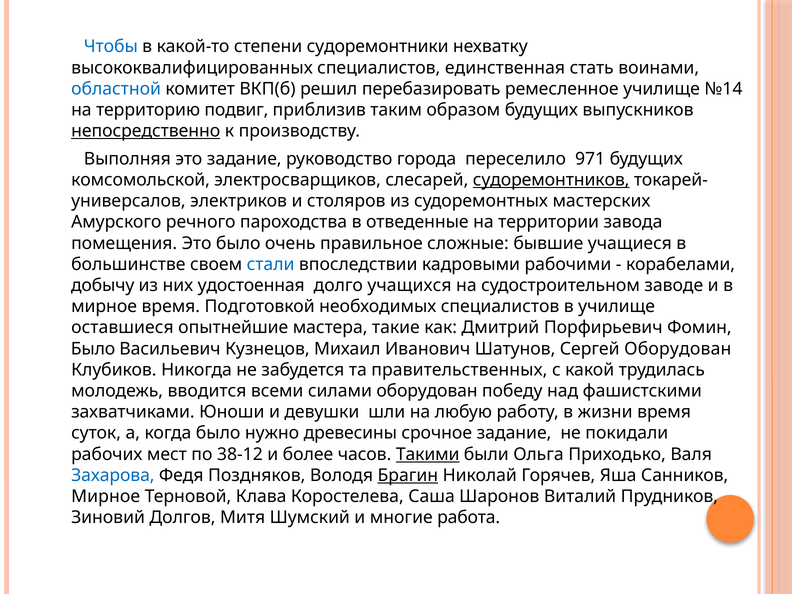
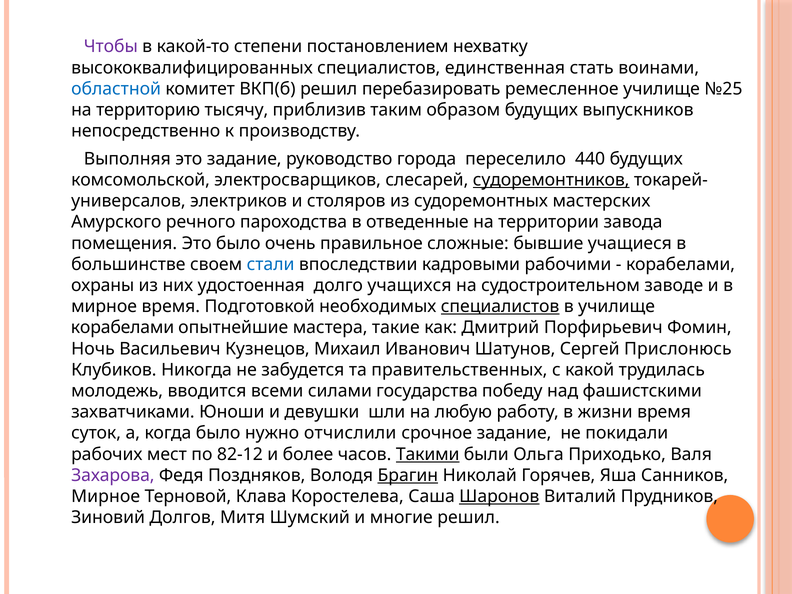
Чтобы colour: blue -> purple (111, 47)
судоремонтники: судоремонтники -> постановлением (378, 47)
№14: №14 -> №25 (723, 89)
подвиг: подвиг -> тысячу (236, 110)
непосредственно underline: present -> none (146, 131)
971: 971 -> 440 (590, 159)
добычу: добычу -> охраны (103, 285)
специалистов underline: none -> present (500, 307)
оставшиеся: оставшиеся -> корабелами (123, 328)
Было: Было -> Ночь (93, 349)
Сергей Оборудован: Оборудован -> Прислонюсь (678, 349)
силами оборудован: оборудован -> государства (427, 391)
древесины: древесины -> отчислили (350, 433)
38-12: 38-12 -> 82-12 (240, 454)
Захарова colour: blue -> purple (113, 475)
Шаронов underline: none -> present (499, 497)
многие работа: работа -> решил (469, 518)
